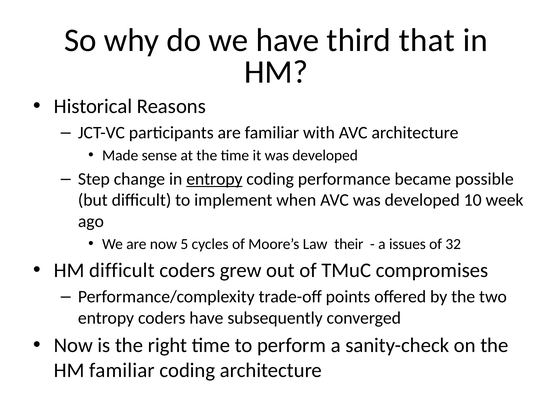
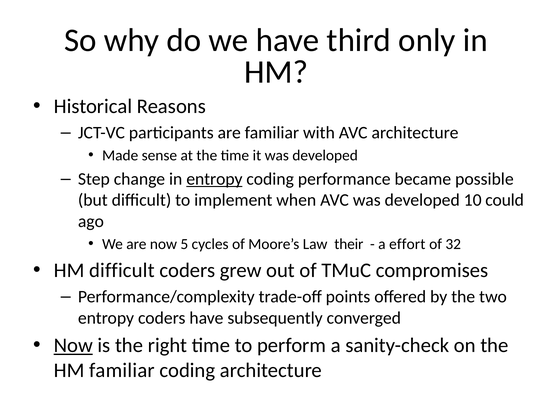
that: that -> only (427, 40)
week: week -> could (505, 200)
issues: issues -> effort (407, 244)
Now underline: none -> present (73, 345)
